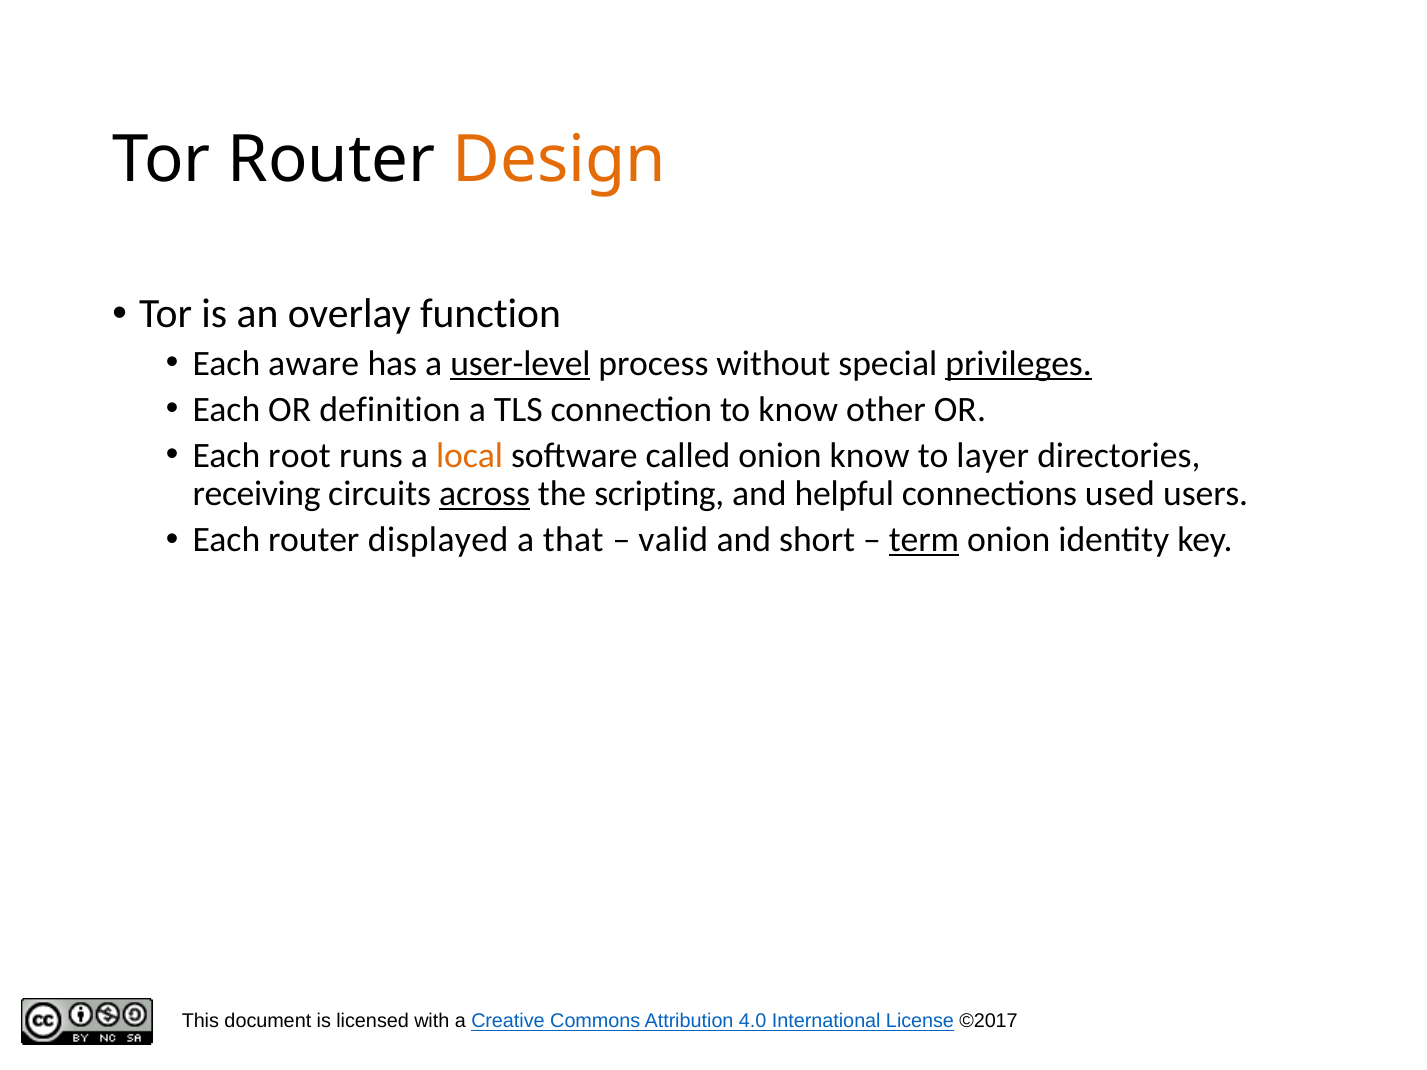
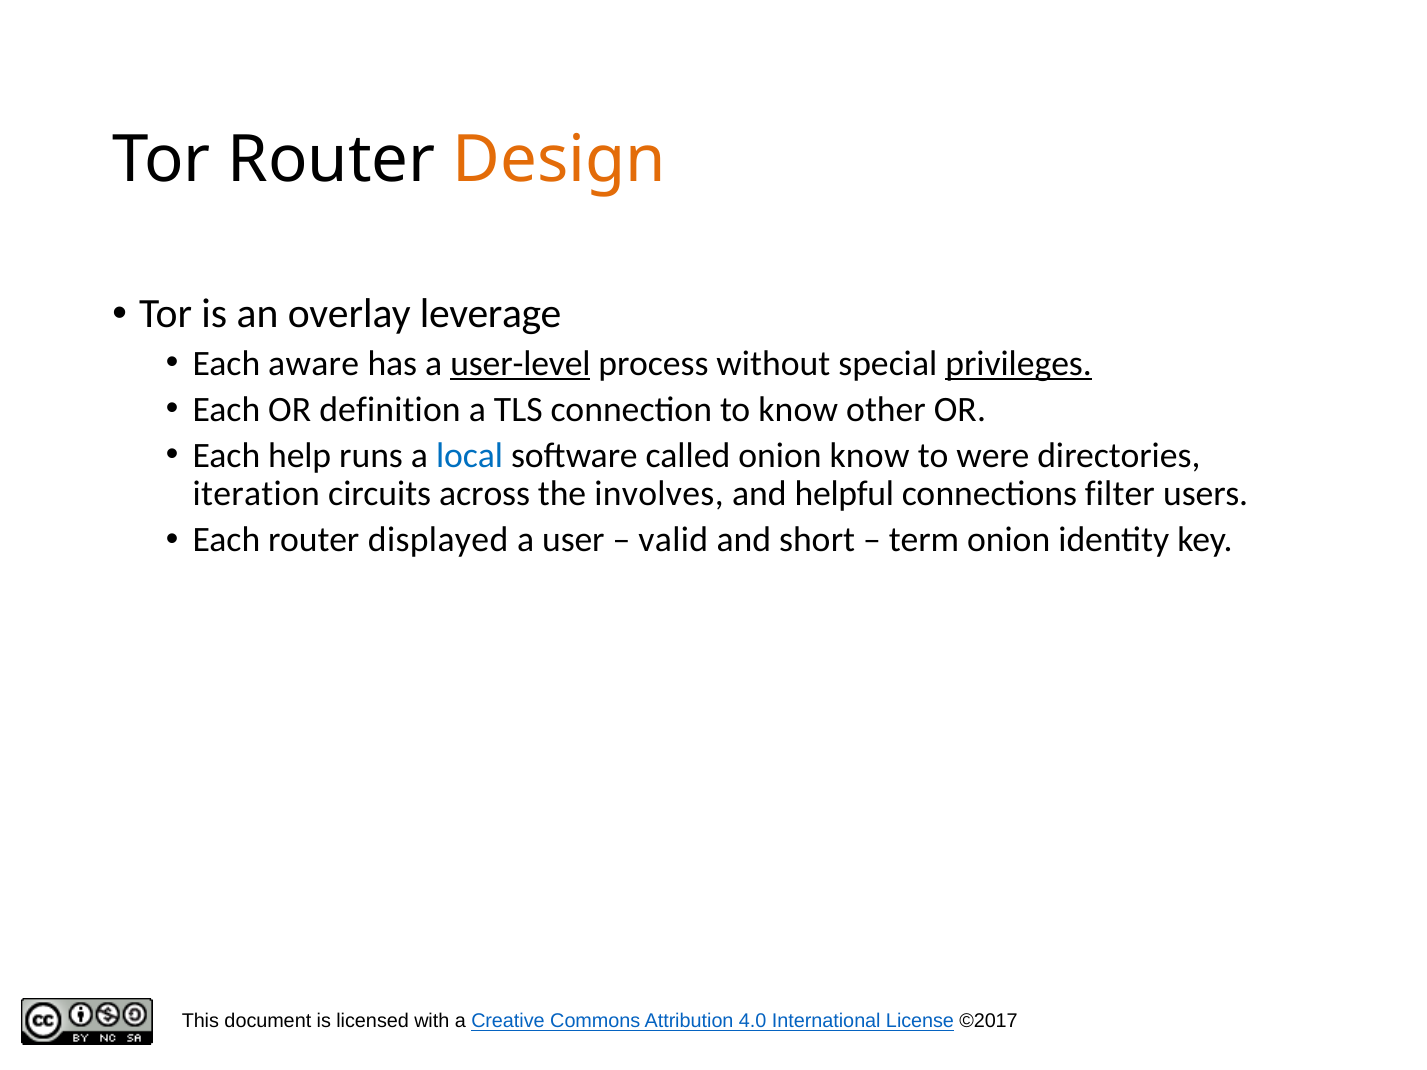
function: function -> leverage (491, 314)
root: root -> help (300, 455)
local colour: orange -> blue (470, 455)
layer: layer -> were (993, 455)
receiving: receiving -> iteration (256, 494)
across underline: present -> none (485, 494)
scripting: scripting -> involves (659, 494)
used: used -> filter (1120, 494)
that: that -> user (573, 540)
term underline: present -> none (924, 540)
